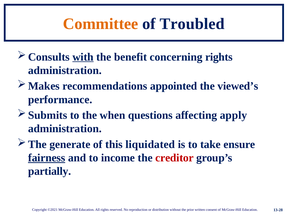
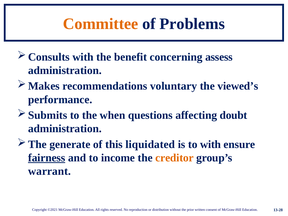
Troubled: Troubled -> Problems (192, 24)
with underline: present -> none (83, 57)
concerning rights: rights -> assess (219, 57)
appointed: appointed -> voluntary (174, 86)
apply: apply -> doubt (234, 115)
to take: take -> with (211, 144)
creditor colour: red -> orange (175, 158)
partially: partially -> warrant (49, 171)
